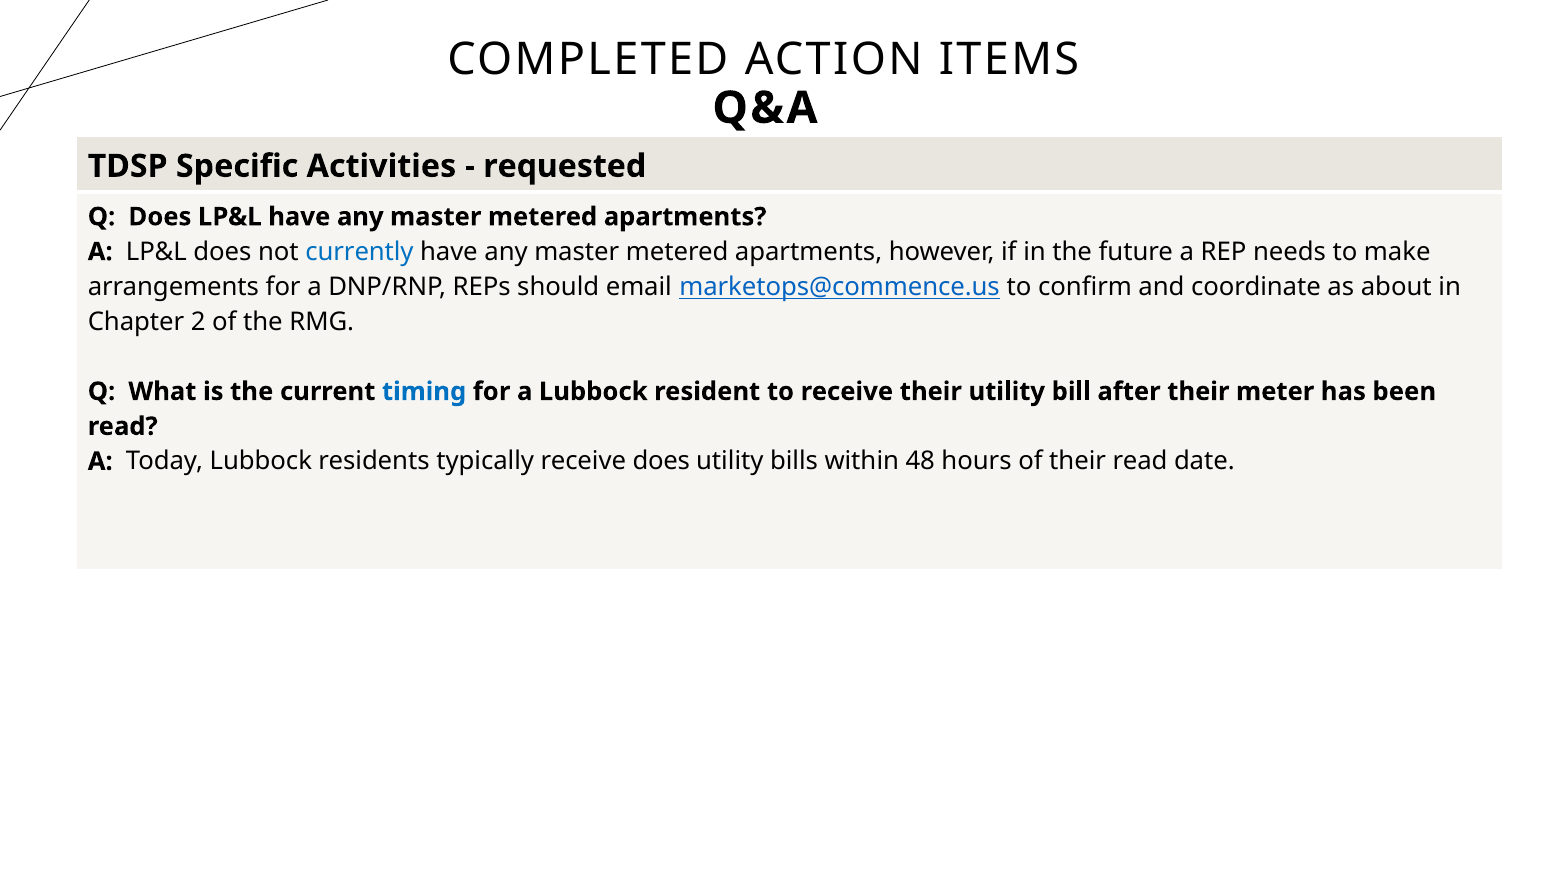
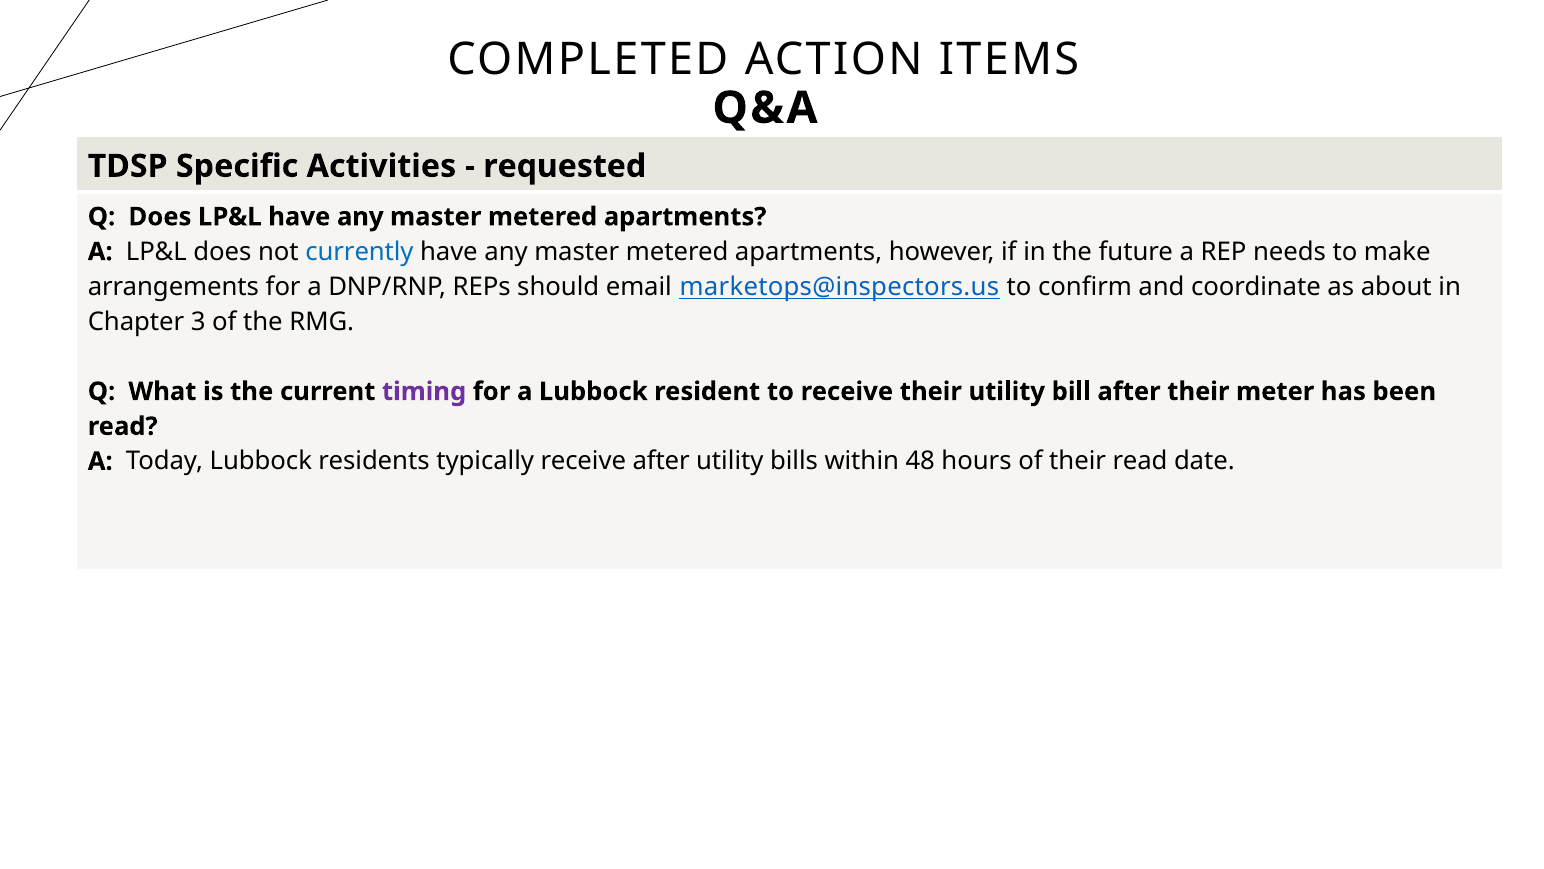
marketops@commence.us: marketops@commence.us -> marketops@inspectors.us (839, 287)
2: 2 -> 3 (198, 321)
timing colour: blue -> purple (424, 391)
receive does: does -> after (661, 461)
